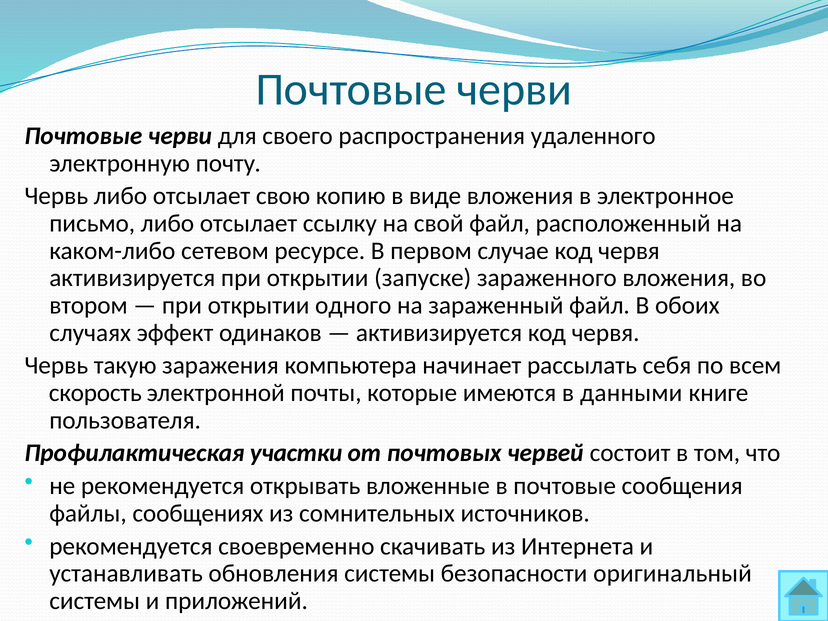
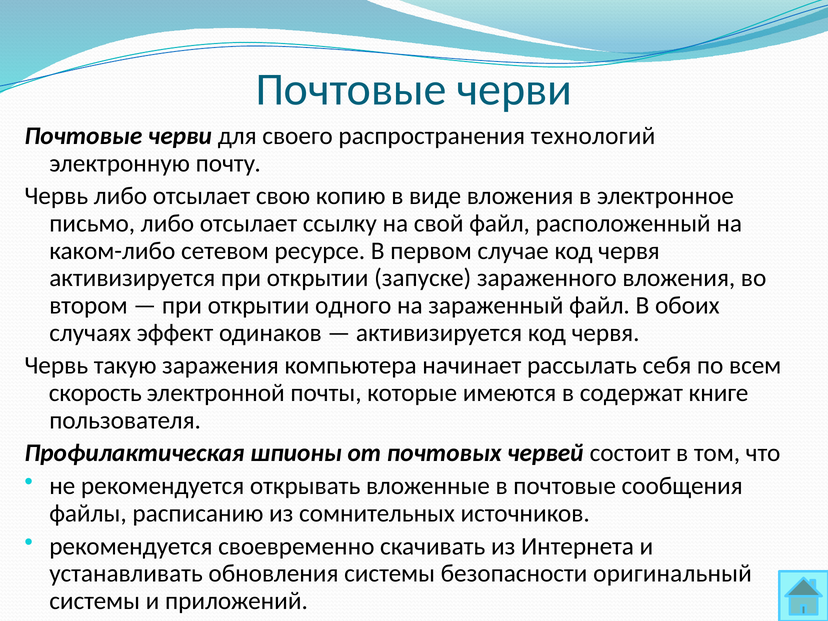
удаленного: удаленного -> технологий (593, 136)
данными: данными -> содержат (631, 393)
участки: участки -> шпионы (296, 453)
сообщениях: сообщениях -> расписанию (198, 513)
